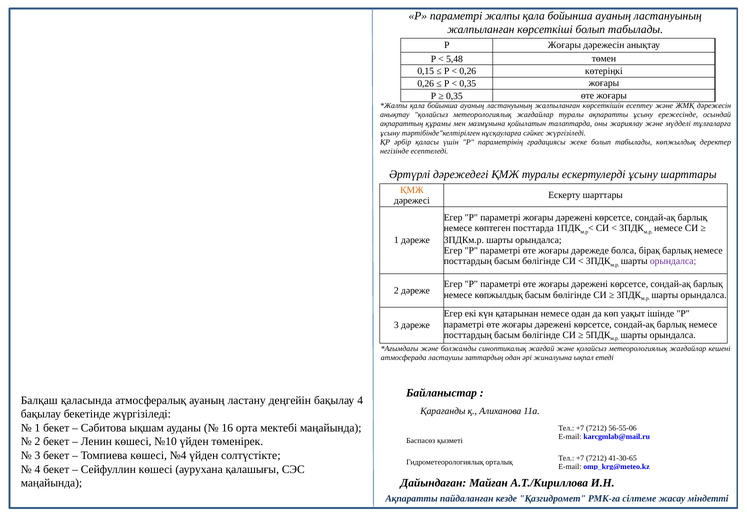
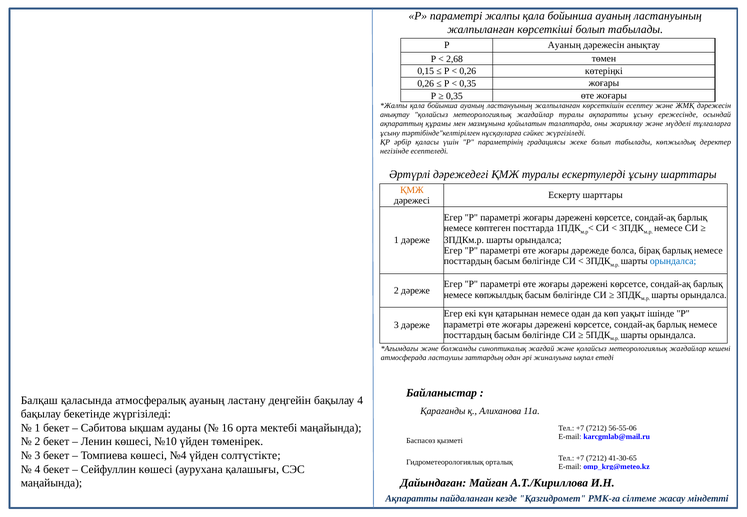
Р Жоғары: Жоғары -> Ауаның (564, 45)
5,48: 5,48 -> 2,68 (455, 59)
орындалса colour: purple -> blue (673, 261)
